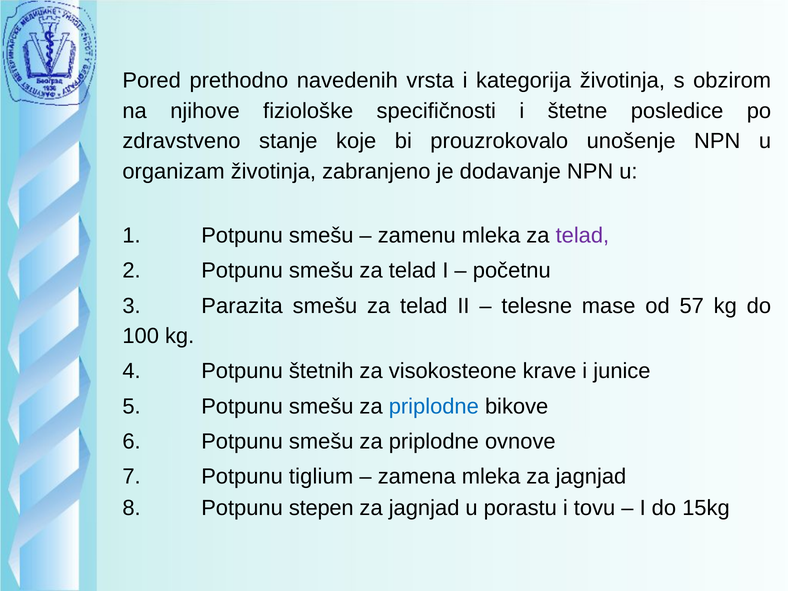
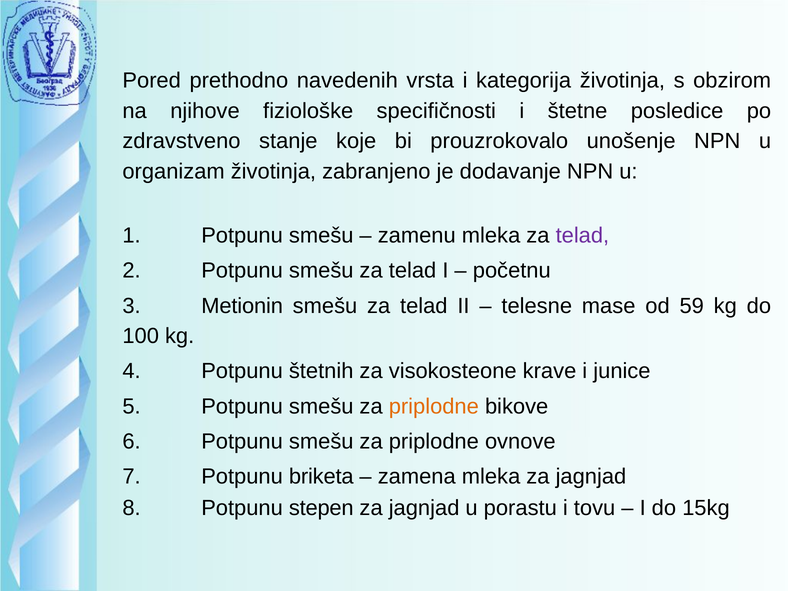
Parazita: Parazita -> Metionin (242, 306)
57: 57 -> 59 (692, 306)
priplodne colour: blue -> orange (434, 406)
tiglium: tiglium -> briketa (321, 477)
